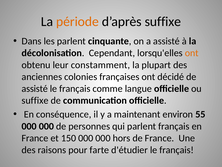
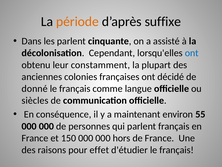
ont colour: orange -> blue (192, 53)
assisté: assisté -> donné (35, 88)
suffixe: suffixe -> siècles (35, 100)
farte: farte -> effet (99, 150)
